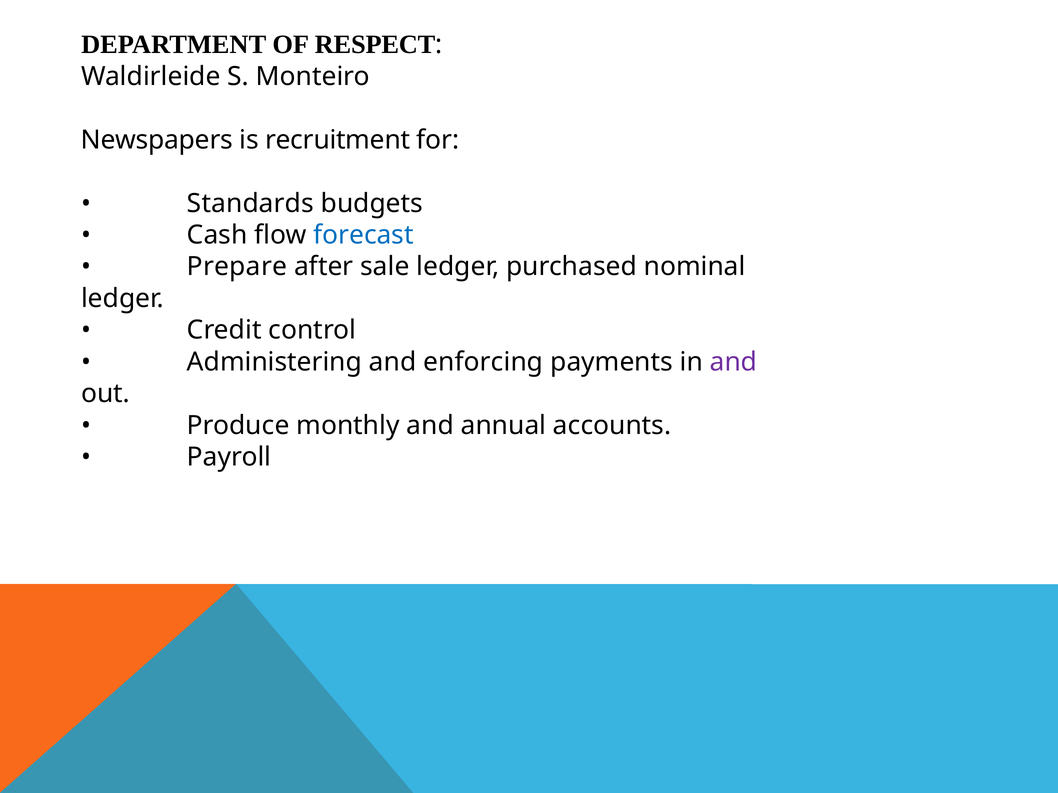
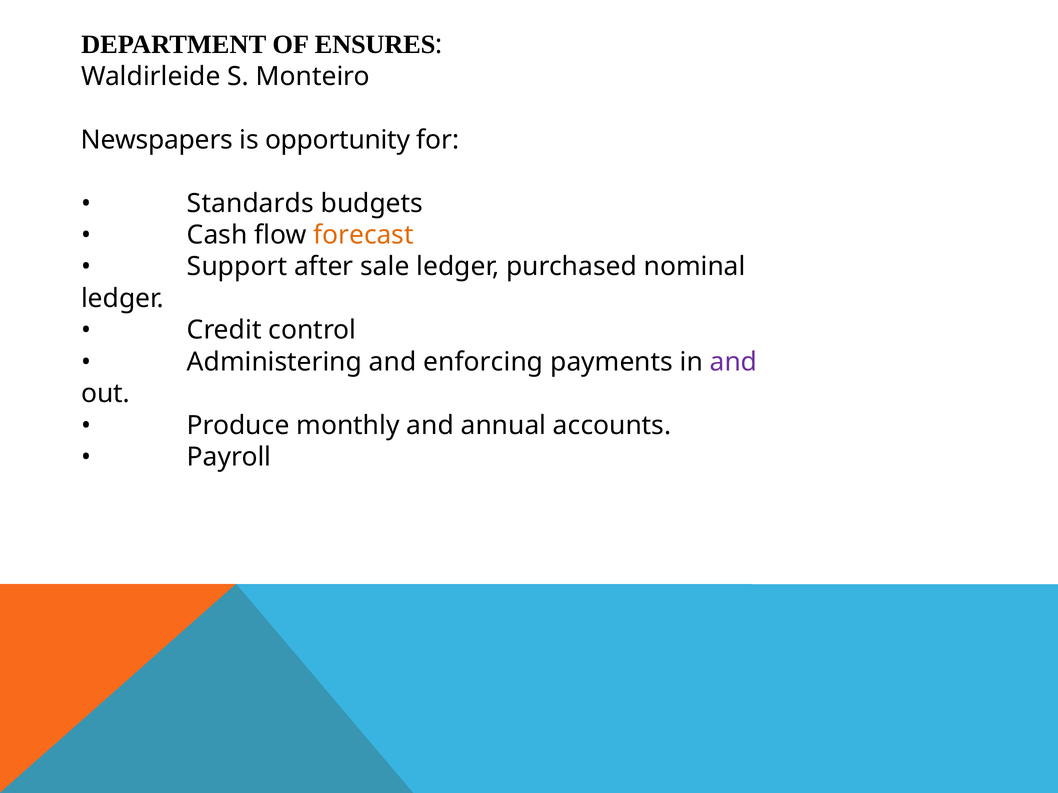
RESPECT: RESPECT -> ENSURES (375, 45)
recruitment: recruitment -> opportunity (338, 140)
forecast colour: blue -> orange (363, 235)
Prepare: Prepare -> Support (237, 267)
